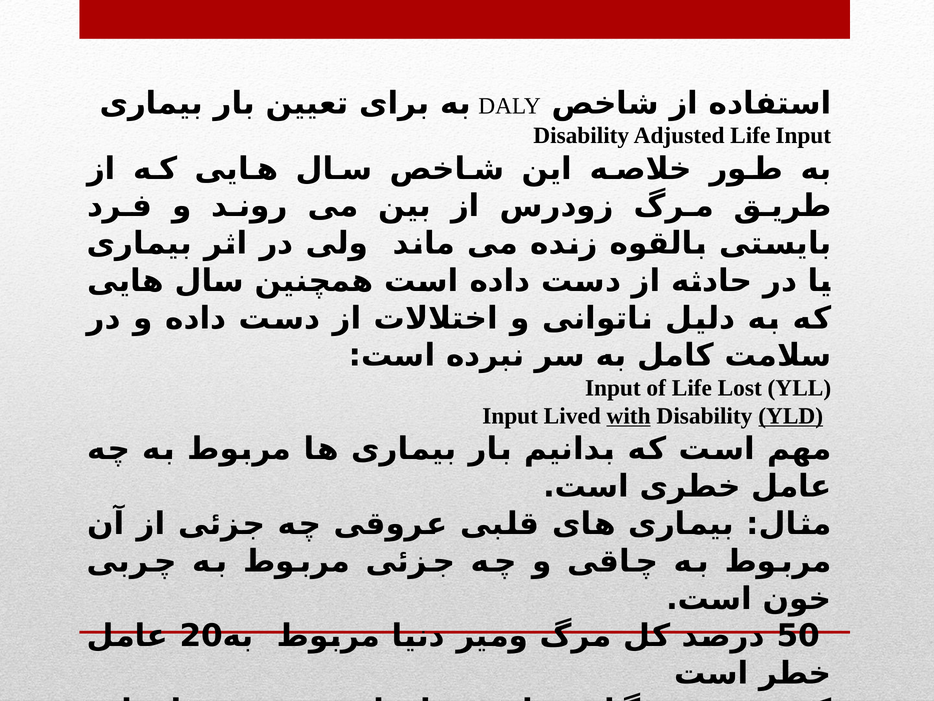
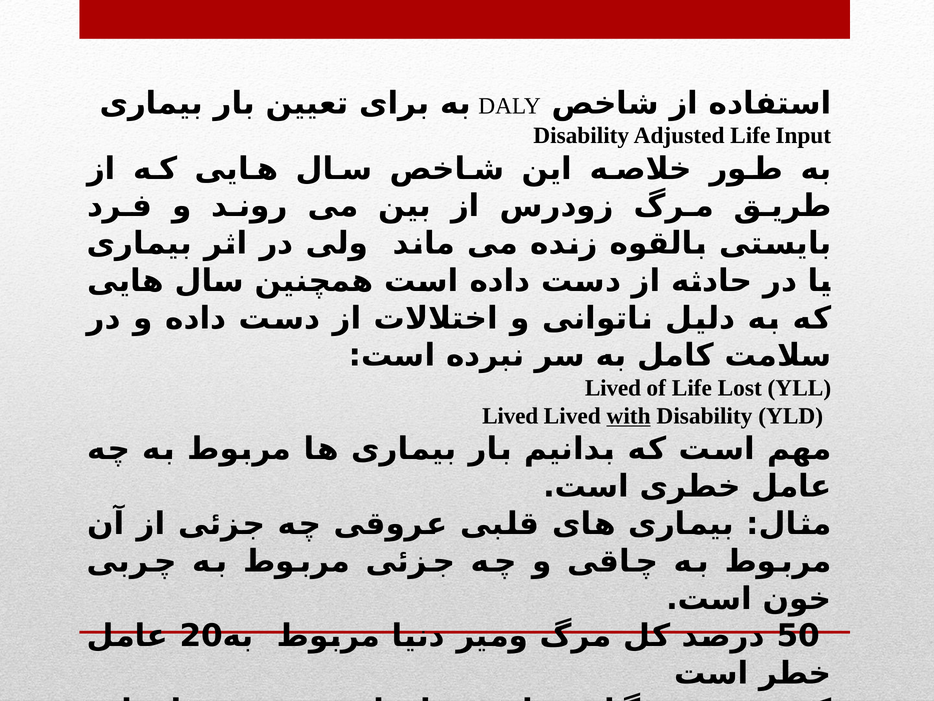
Input: Input -> Lived (613, 388)
Input: Input -> Lived (510, 416)
YLD underline: present -> none (791, 416)
